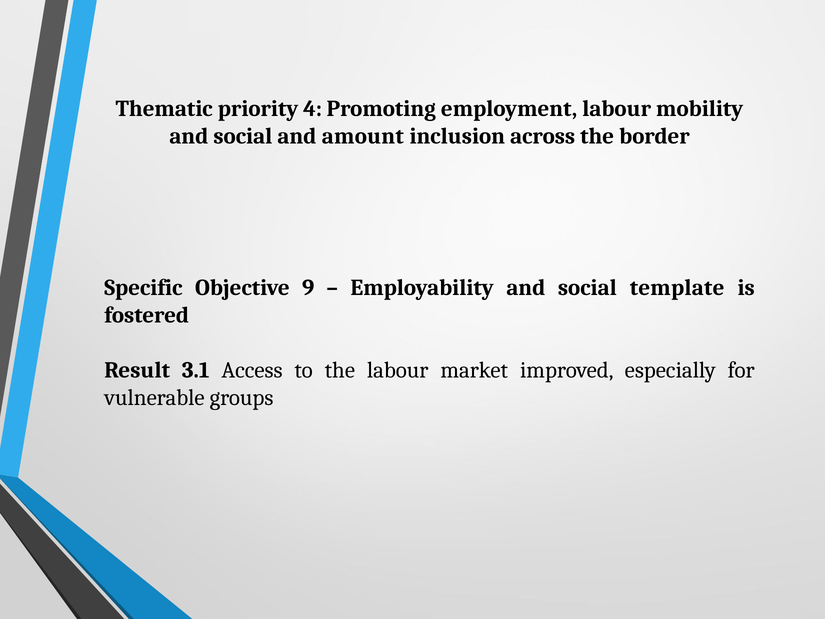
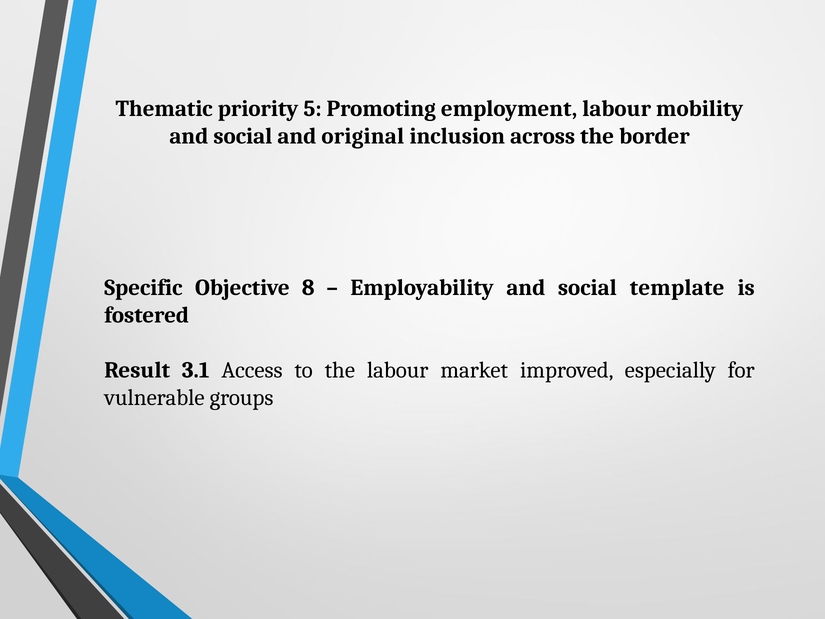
4: 4 -> 5 (313, 109)
amount: amount -> original (363, 136)
9: 9 -> 8 (308, 288)
